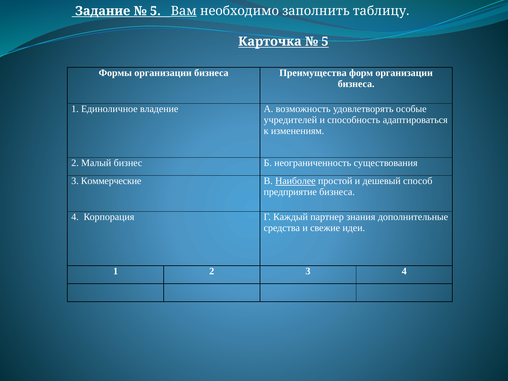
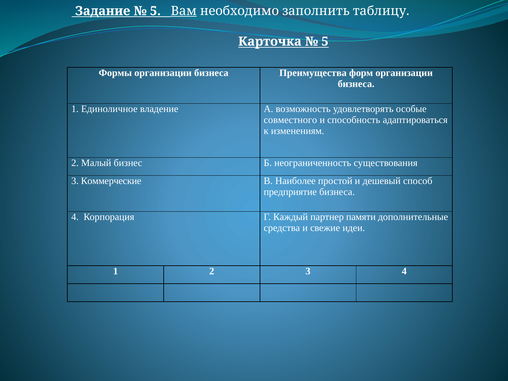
учредителей: учредителей -> совместного (290, 120)
Наиболее underline: present -> none (295, 181)
знания: знания -> памяти (361, 217)
